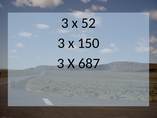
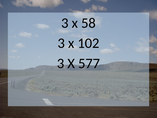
52: 52 -> 58 (88, 23)
150: 150 -> 102 (88, 43)
687: 687 -> 577 (89, 63)
